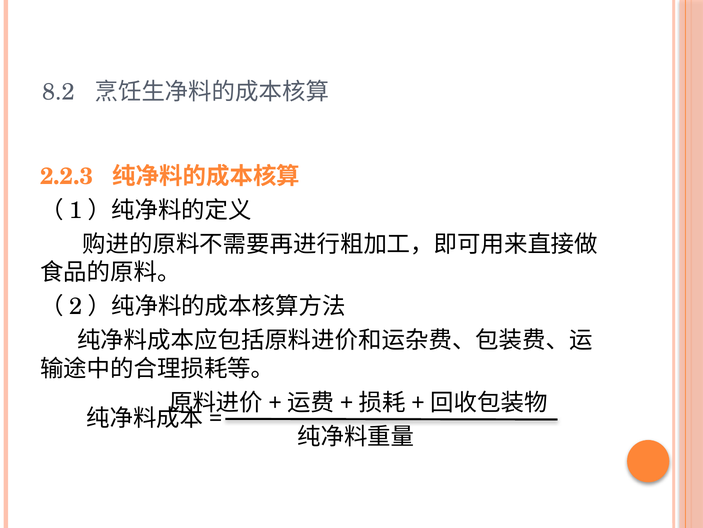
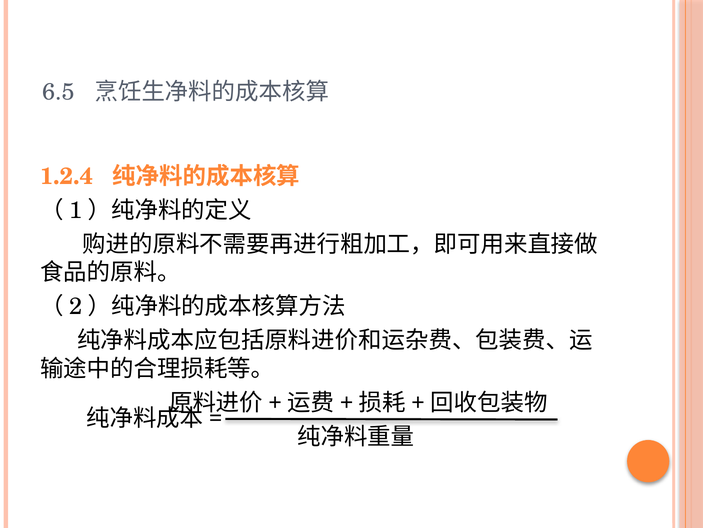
8.2: 8.2 -> 6.5 (58, 92)
2.2.3: 2.2.3 -> 1.2.4 (67, 176)
